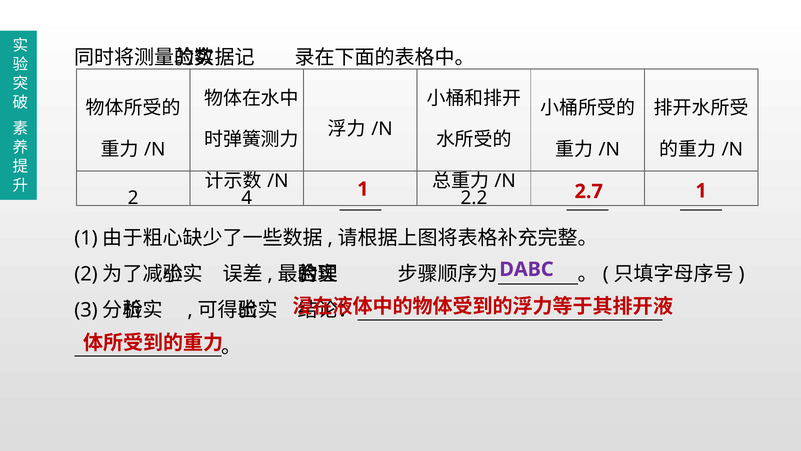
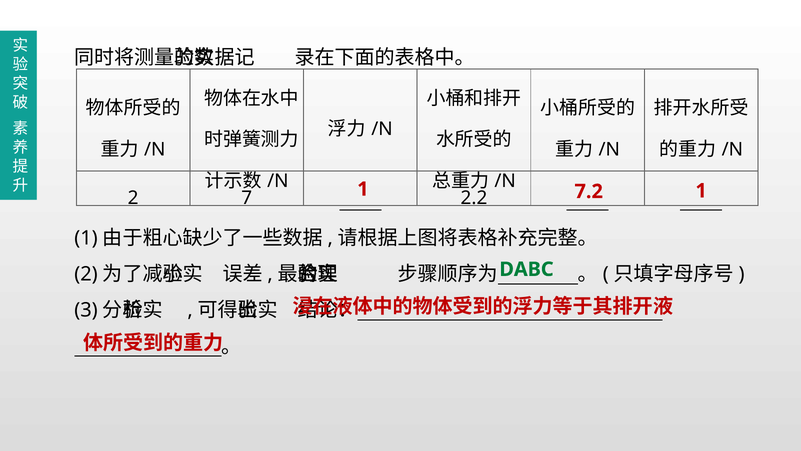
2.7: 2.7 -> 7.2 (589, 191)
4: 4 -> 7 (247, 198)
DABC colour: purple -> green (526, 269)
